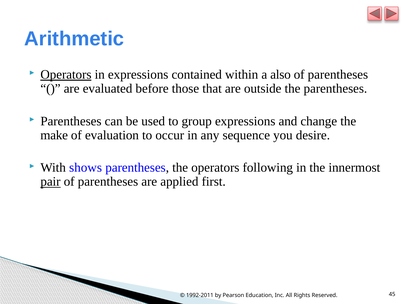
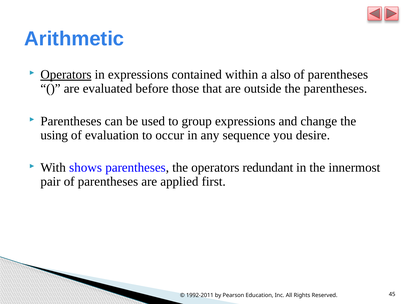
make: make -> using (54, 135)
following: following -> redundant (268, 168)
pair underline: present -> none (51, 182)
